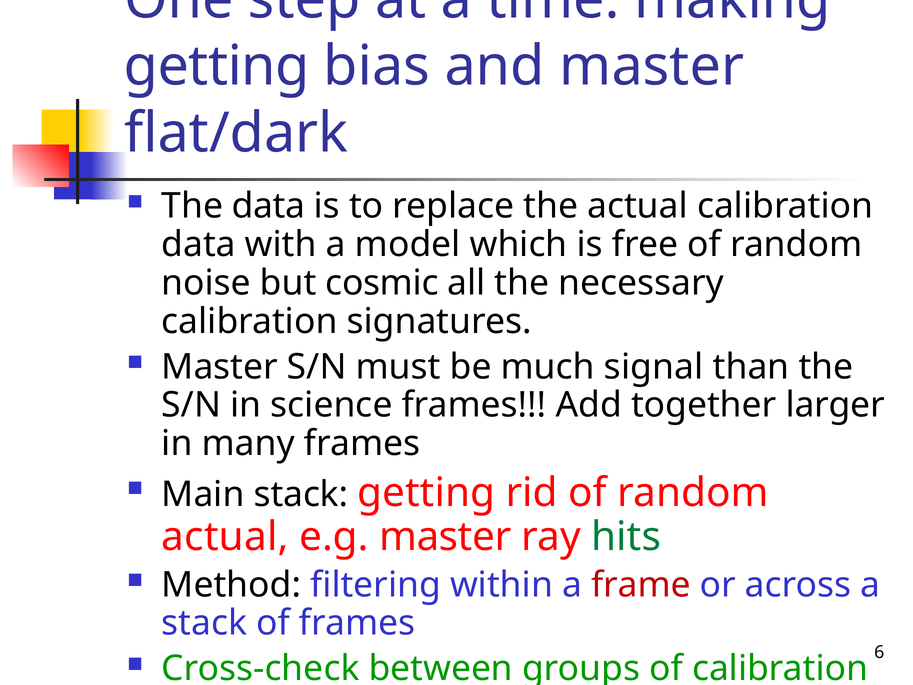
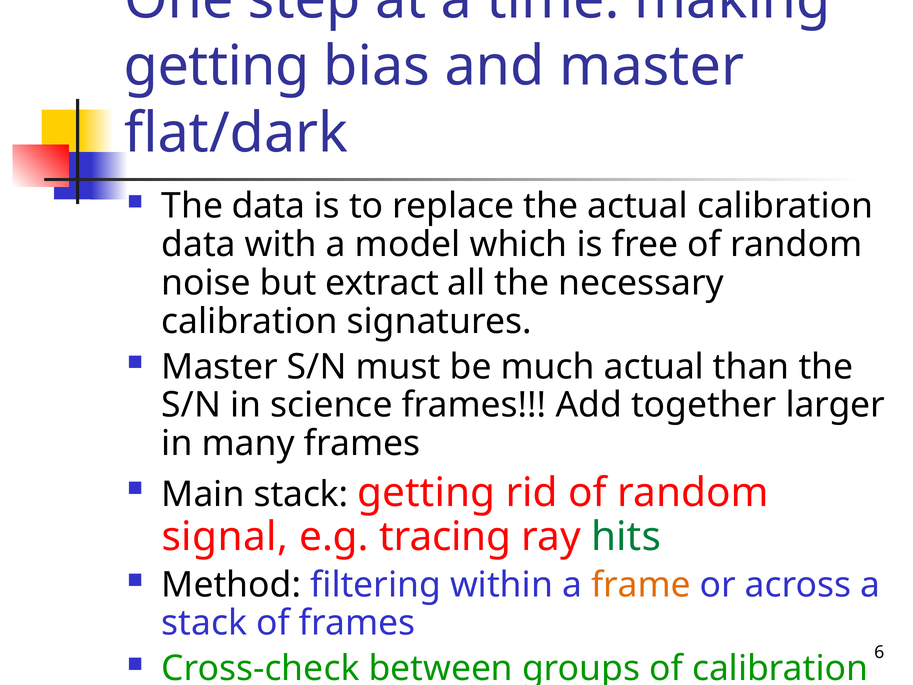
cosmic: cosmic -> extract (382, 283)
much signal: signal -> actual (654, 367)
actual: actual -> signal (225, 536)
e.g master: master -> tracing (445, 536)
frame colour: red -> orange (641, 585)
